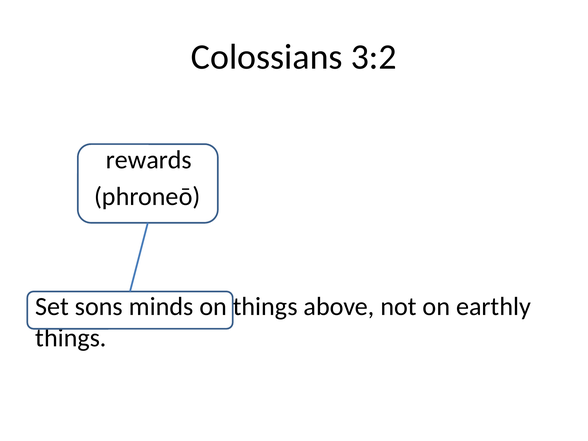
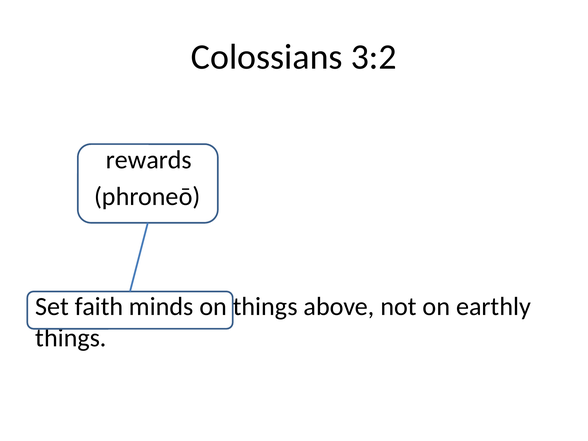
sons: sons -> faith (99, 306)
